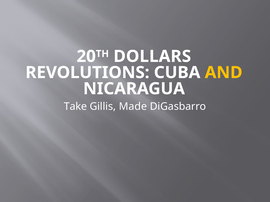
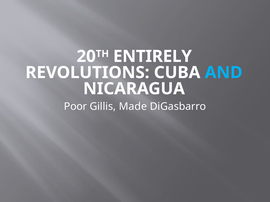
DOLLARS: DOLLARS -> ENTIRELY (152, 56)
AND colour: yellow -> light blue (224, 73)
Take: Take -> Poor (76, 107)
